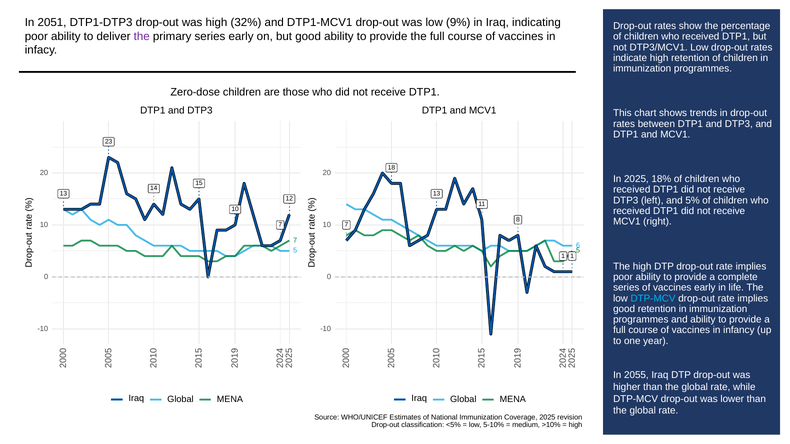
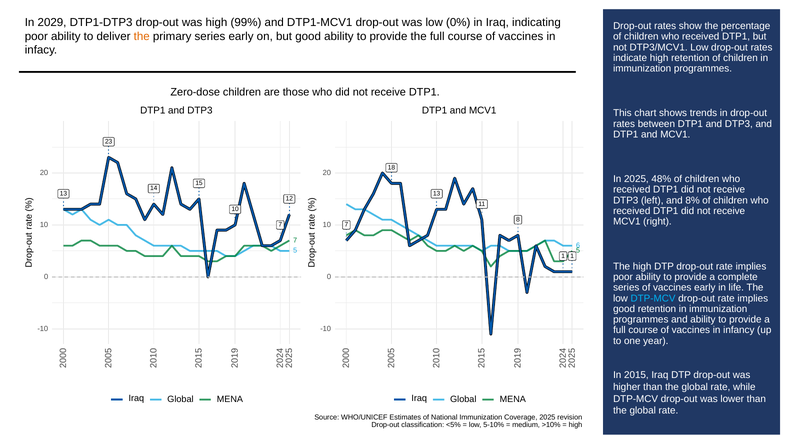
2051: 2051 -> 2029 (52, 22)
32%: 32% -> 99% (246, 22)
9%: 9% -> 0% (458, 22)
the colour: purple -> orange (142, 36)
18%: 18% -> 48% (661, 179)
5%: 5% -> 8% (693, 201)
2055: 2055 -> 2015 (636, 375)
